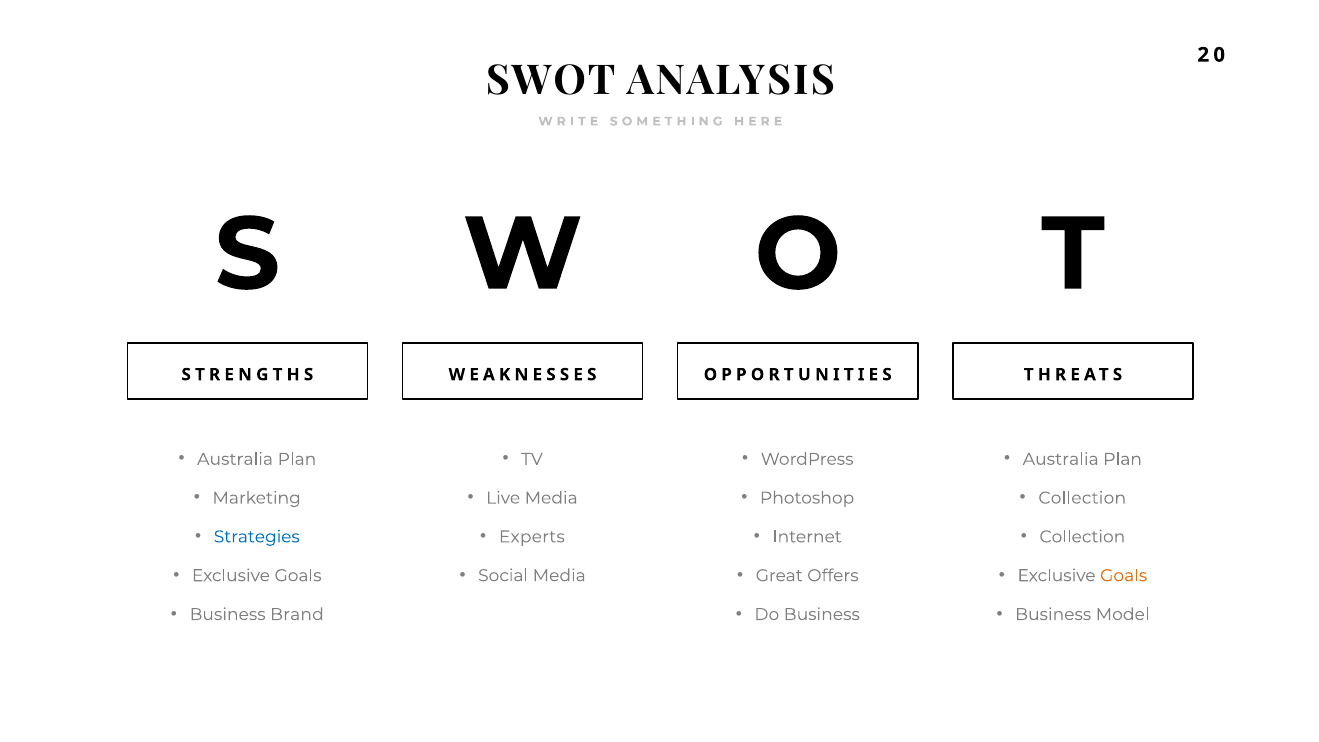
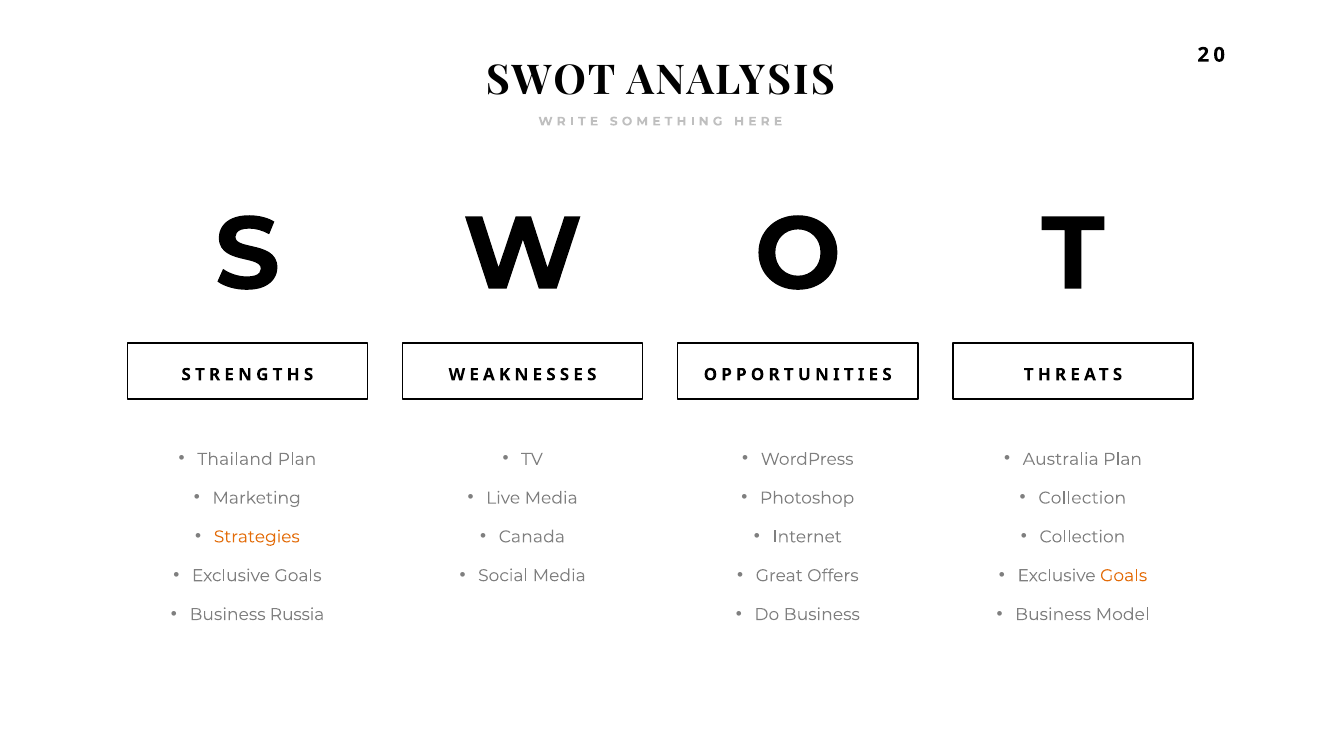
Australia: Australia -> Thailand (235, 459)
Strategies colour: blue -> orange (257, 537)
Experts: Experts -> Canada (532, 537)
Brand: Brand -> Russia (297, 615)
